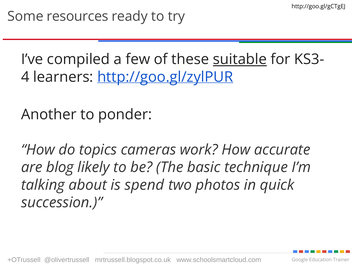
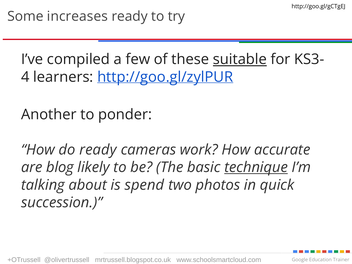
resources: resources -> increases (77, 16)
do topics: topics -> ready (98, 150)
technique underline: none -> present (256, 167)
